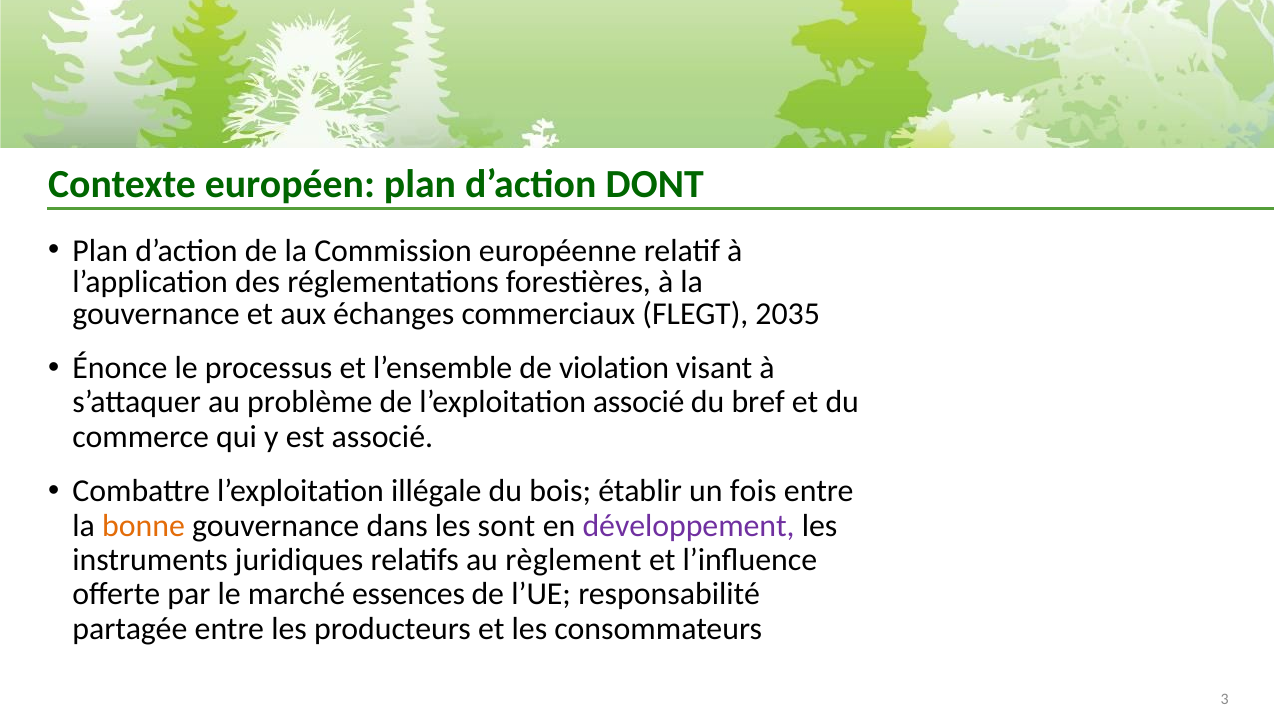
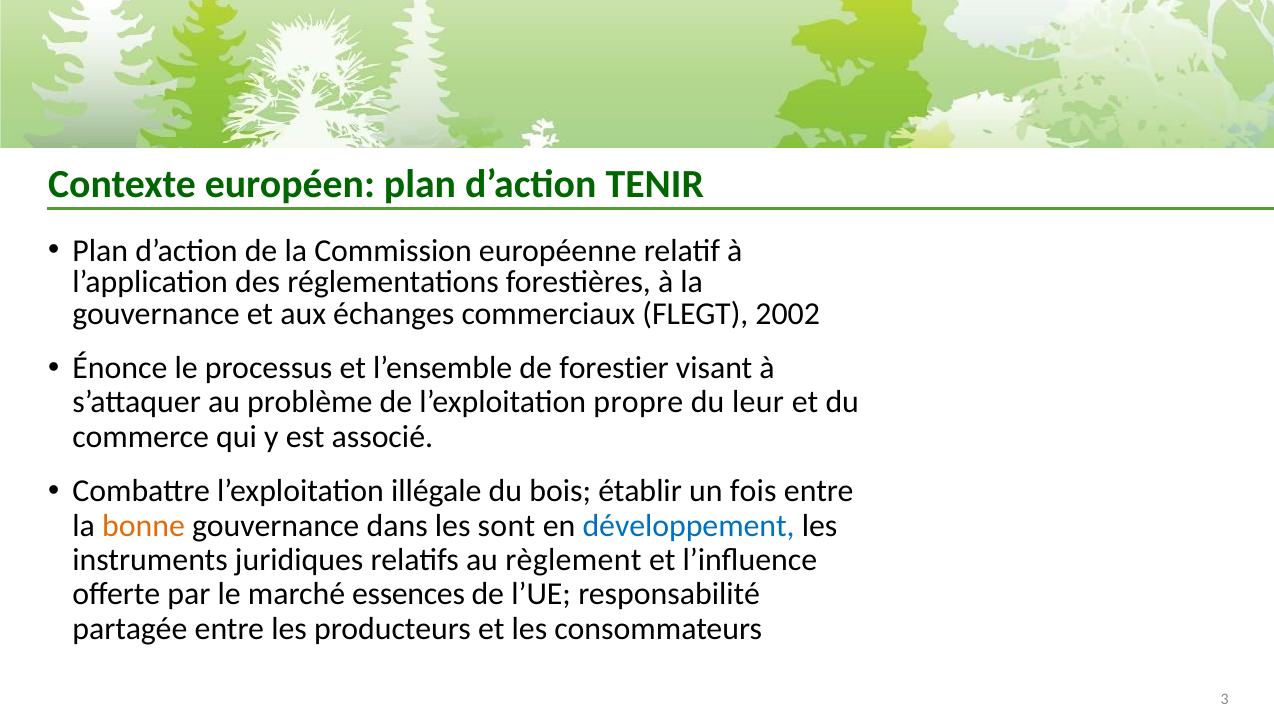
DONT: DONT -> TENIR (655, 185)
2035: 2035 -> 2002 (788, 314)
violation: violation -> forestier (614, 368)
l’exploitation associé: associé -> propre (638, 402)
bref: bref -> leur (758, 402)
développement colour: purple -> blue (689, 525)
